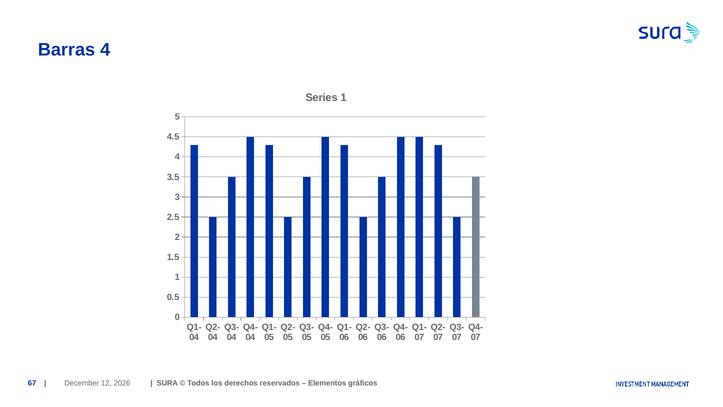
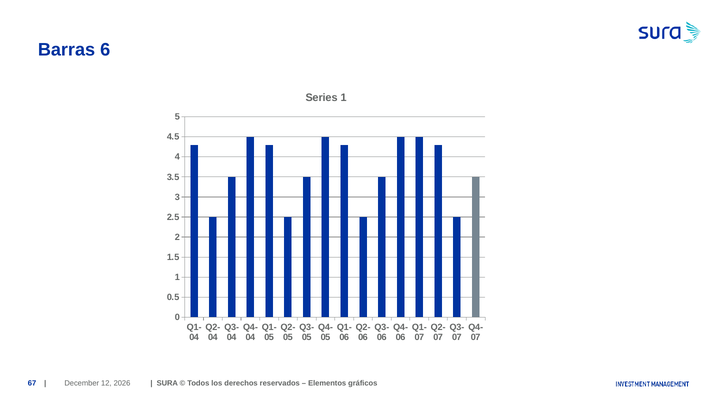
Barras 4: 4 -> 6 (105, 50)
